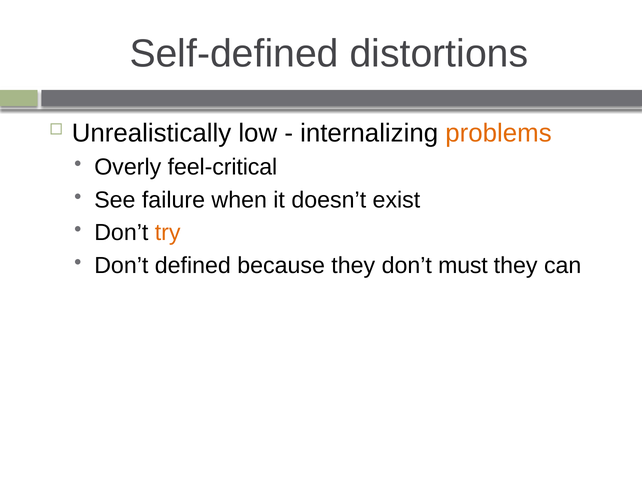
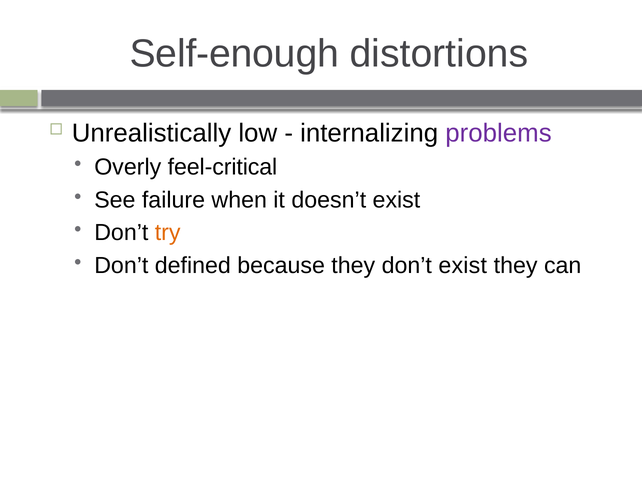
Self-defined: Self-defined -> Self-enough (234, 54)
problems colour: orange -> purple (499, 133)
don’t must: must -> exist (463, 265)
